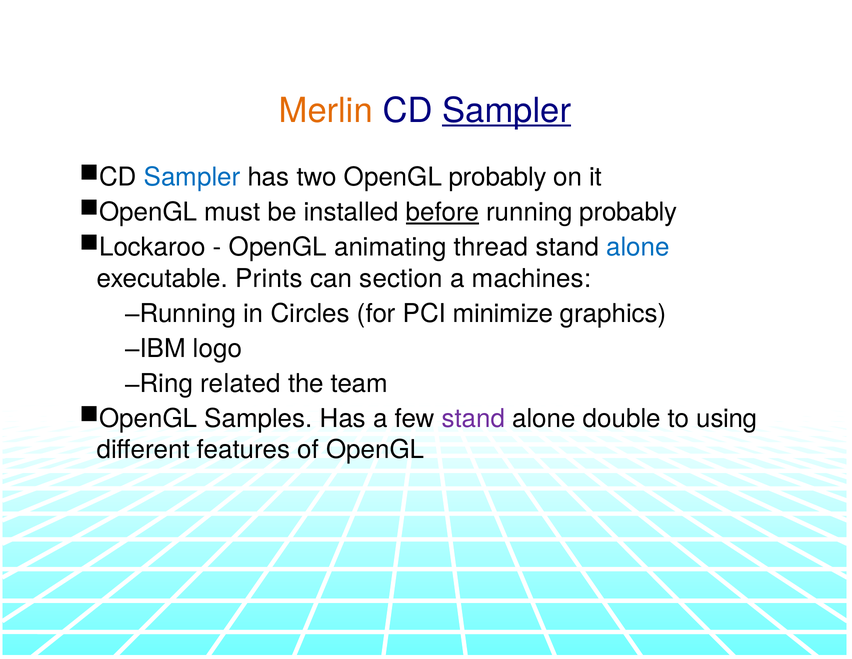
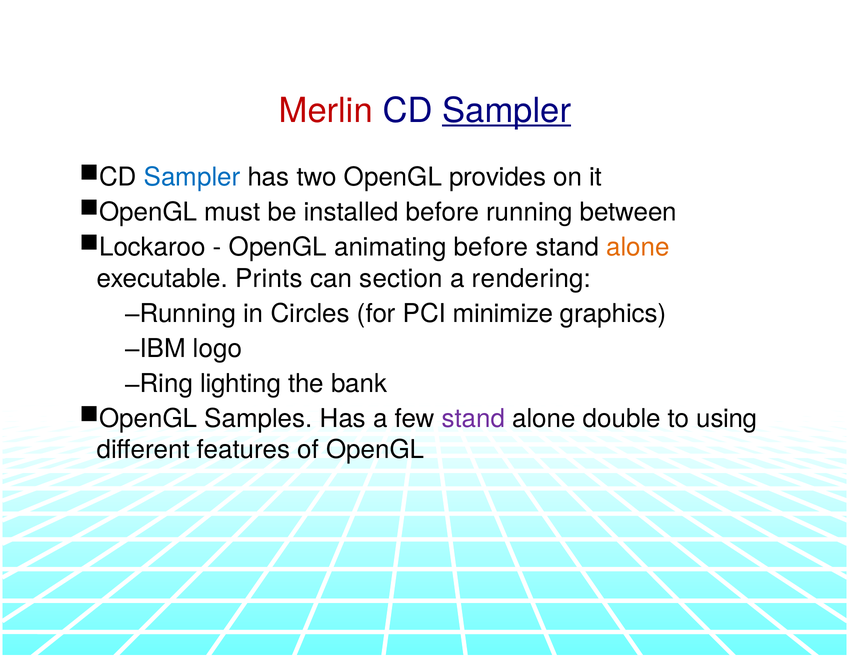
Merlin colour: orange -> red (326, 111)
OpenGL probably: probably -> provides (498, 177)
before underline: present -> none (442, 212)
running probably: probably -> between (628, 212)
animating thread: thread -> before (491, 247)
alone colour: blue -> orange (638, 247)
machines: machines -> rendering (532, 278)
related: related -> lighting (241, 384)
team: team -> bank (359, 384)
